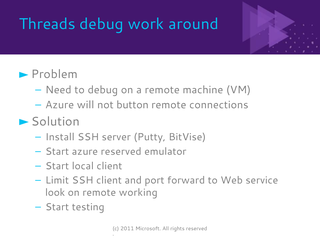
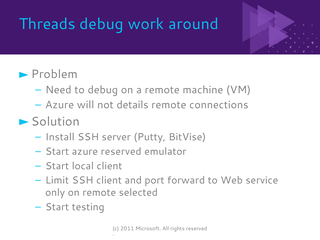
button: button -> details (133, 105)
look: look -> only (55, 193)
working: working -> selected (138, 193)
